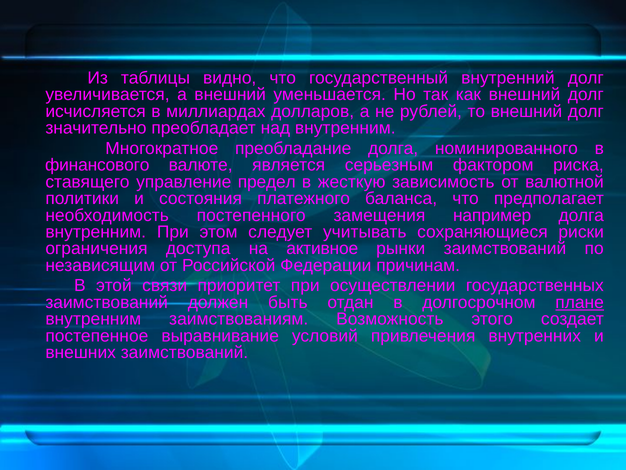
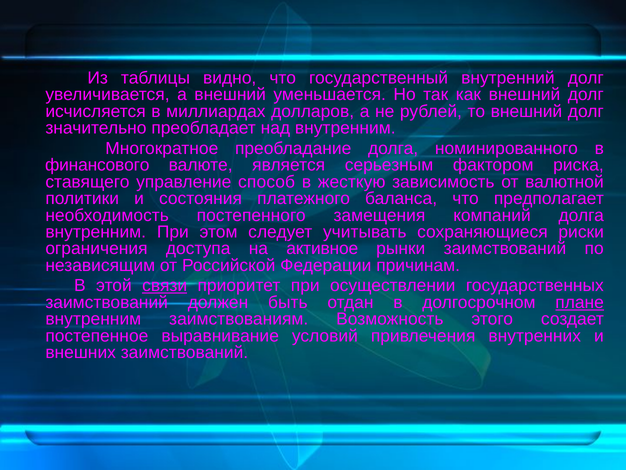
предел: предел -> способ (267, 182)
например: например -> компаний (492, 215)
связи underline: none -> present (165, 285)
